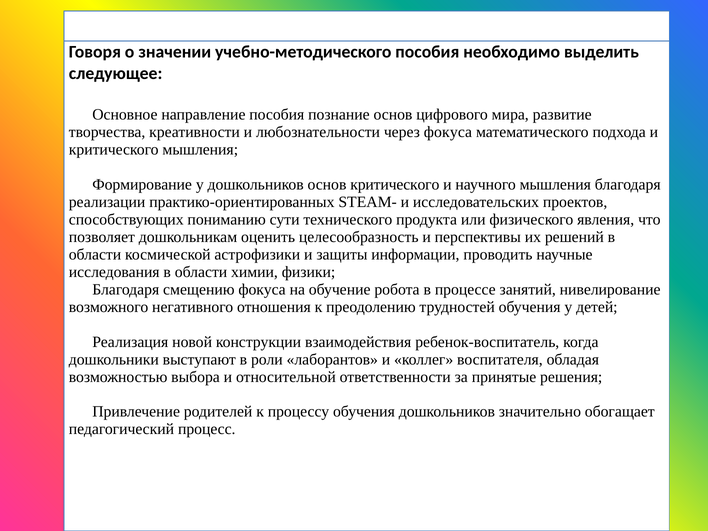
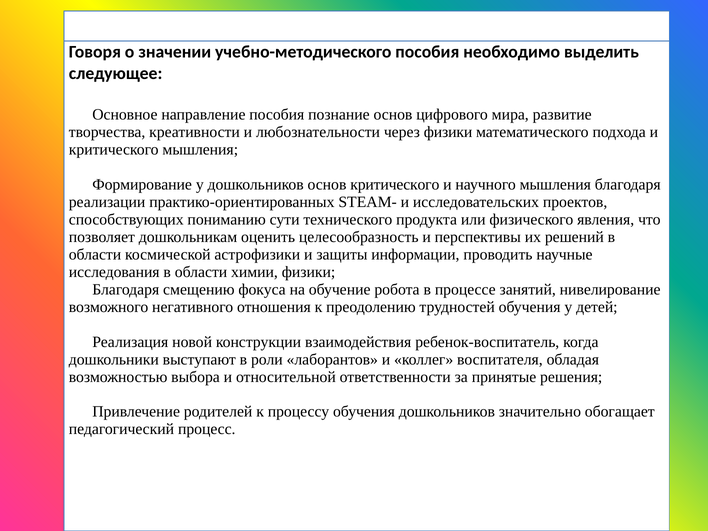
через фокуса: фокуса -> физики (448, 132)
